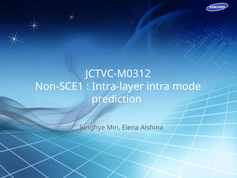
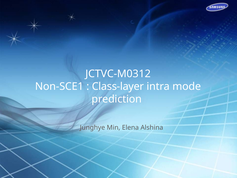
Intra-layer: Intra-layer -> Class-layer (118, 86)
